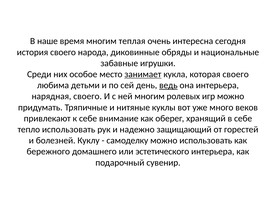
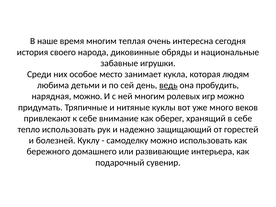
занимает underline: present -> none (143, 74)
которая своего: своего -> людям (236, 74)
она интерьера: интерьера -> пробудить (217, 85)
нарядная своего: своего -> можно (88, 96)
эстетического: эстетического -> развивающие (162, 152)
